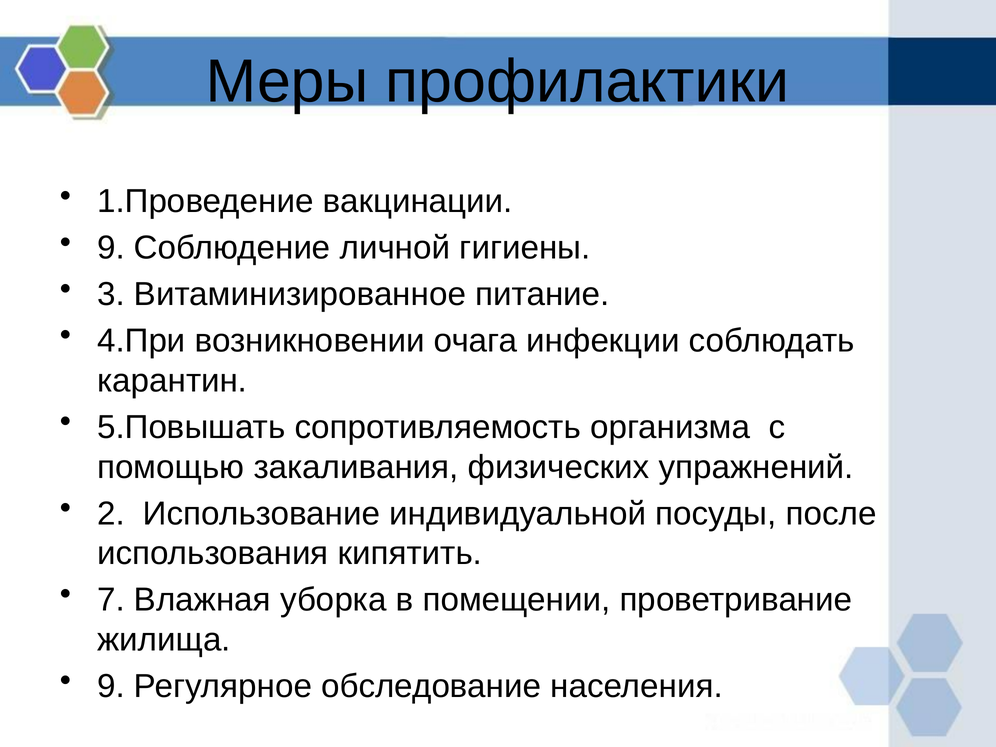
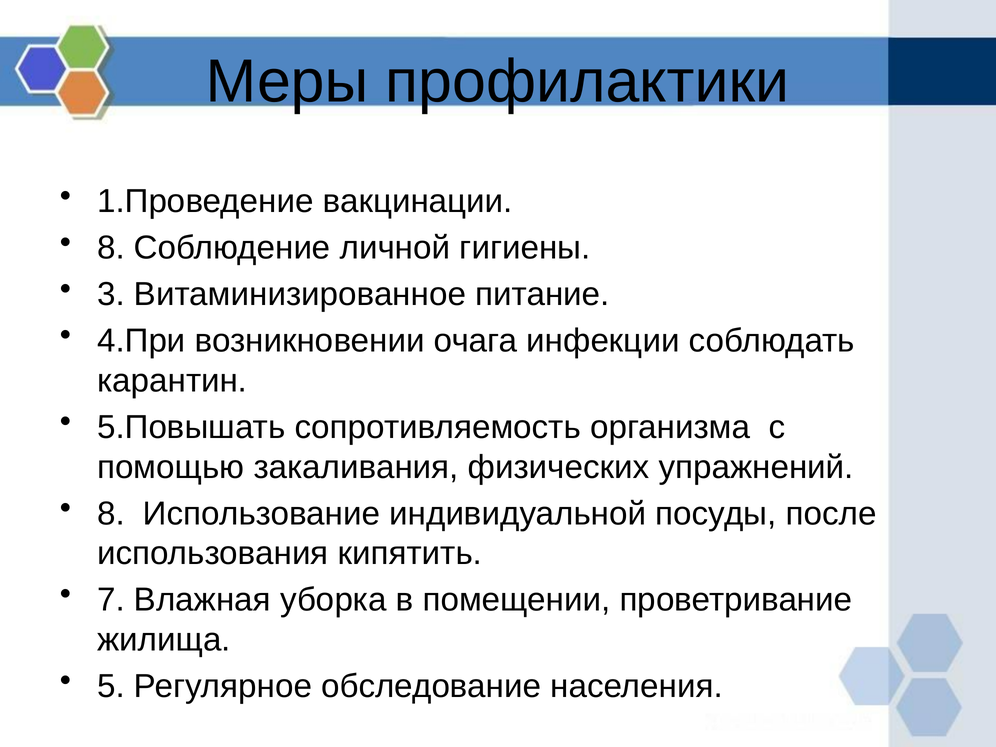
9: 9 -> 8 (111, 248)
2: 2 -> 8 (111, 514)
9: 9 -> 5 (111, 686)
